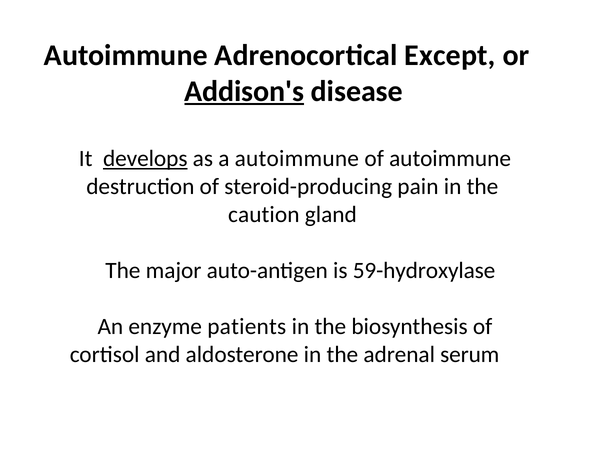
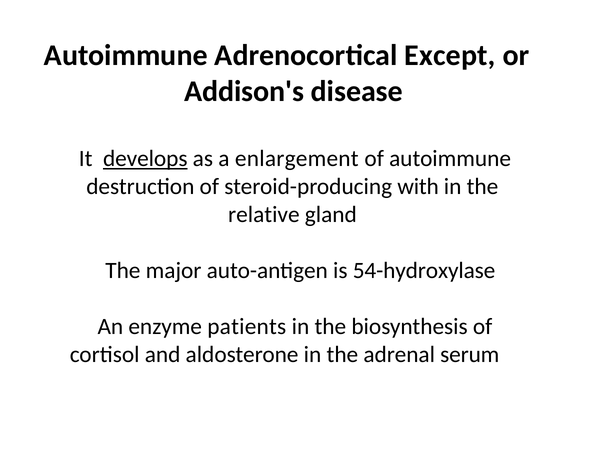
Addison's underline: present -> none (244, 91)
a autoimmune: autoimmune -> enlargement (297, 159)
pain: pain -> with (418, 187)
caution: caution -> relative (264, 215)
59-hydroxylase: 59-hydroxylase -> 54-hydroxylase (424, 271)
